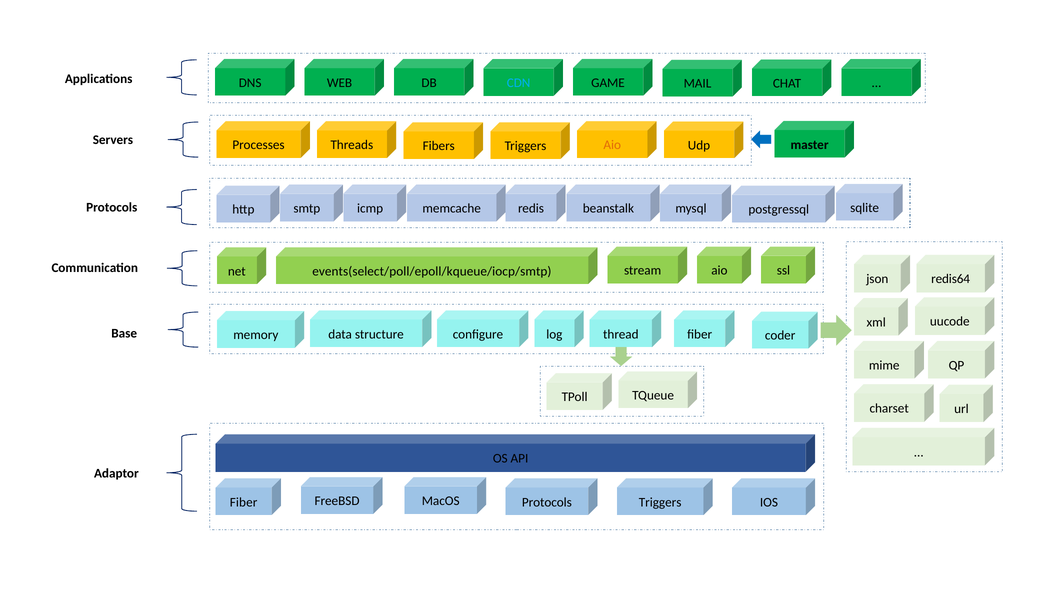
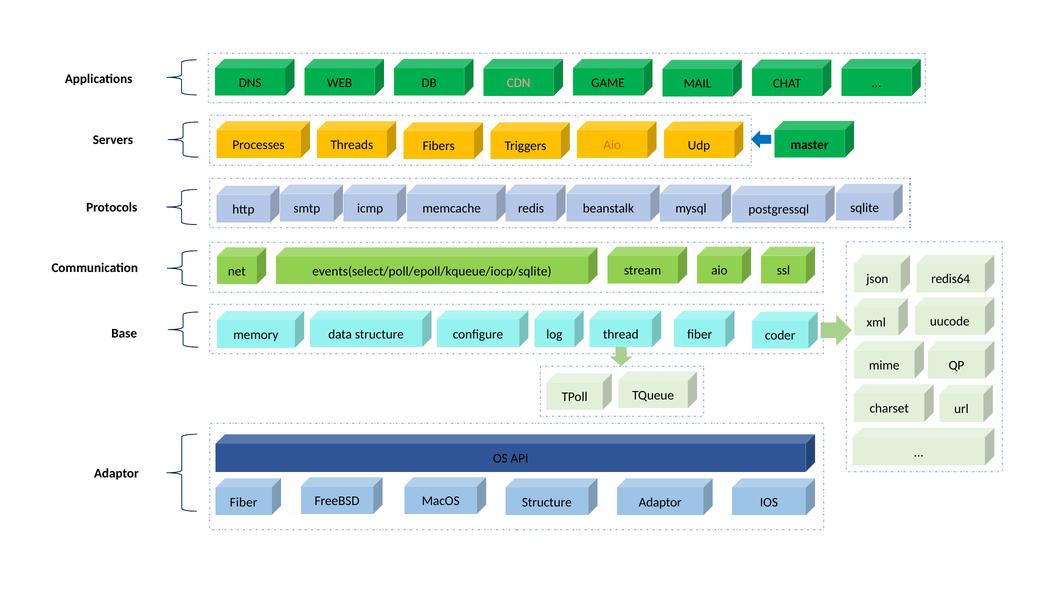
CDN colour: light blue -> pink (519, 83)
events(select/poll/epoll/kqueue/iocp/smtp: events(select/poll/epoll/kqueue/iocp/smtp -> events(select/poll/epoll/kqueue/iocp/sqlite (432, 271)
MacOS Triggers: Triggers -> Adaptor (660, 502)
FreeBSD Protocols: Protocols -> Structure (547, 502)
